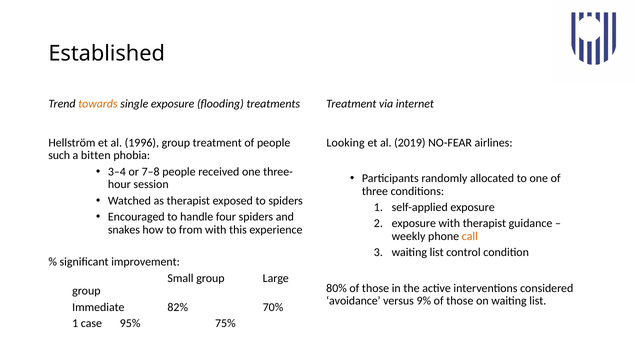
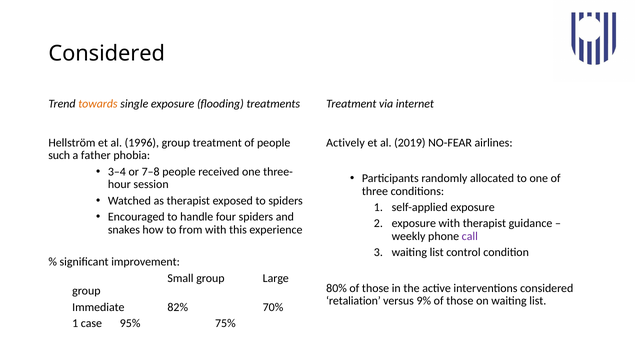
Established: Established -> Considered (107, 53)
Looking: Looking -> Actively (346, 143)
bitten: bitten -> father (96, 156)
call colour: orange -> purple (470, 236)
avoidance: avoidance -> retaliation (353, 301)
